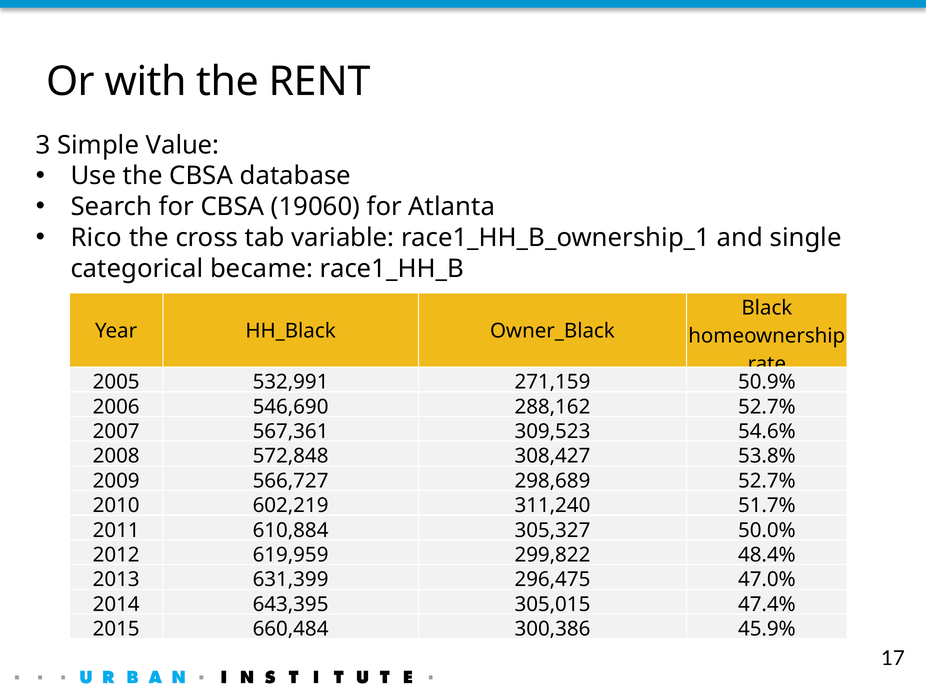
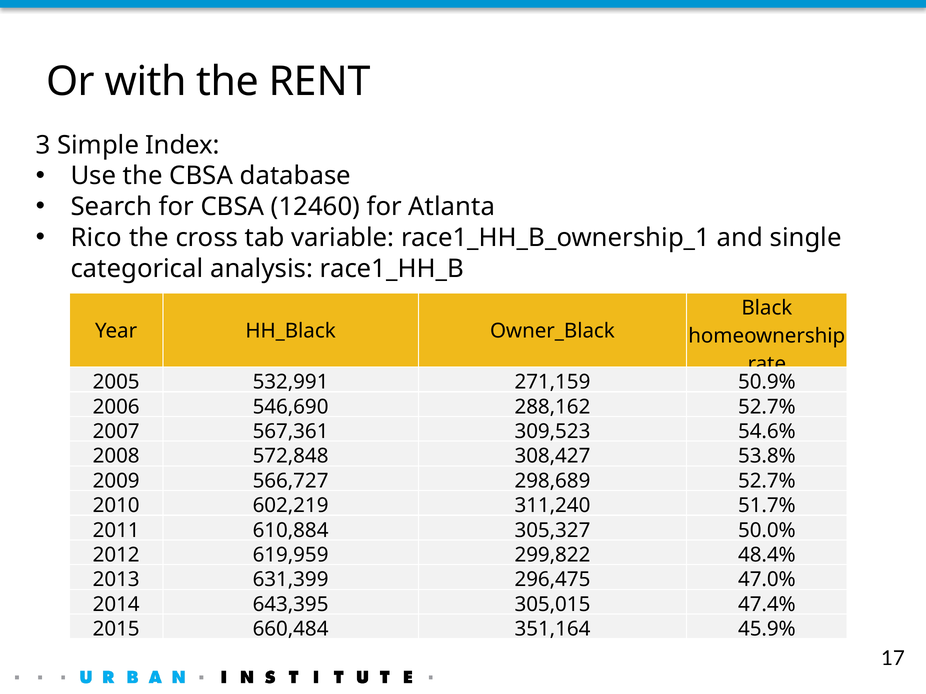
Value: Value -> Index (183, 145)
19060: 19060 -> 12460 (315, 207)
became: became -> analysis (262, 269)
300,386: 300,386 -> 351,164 (552, 630)
